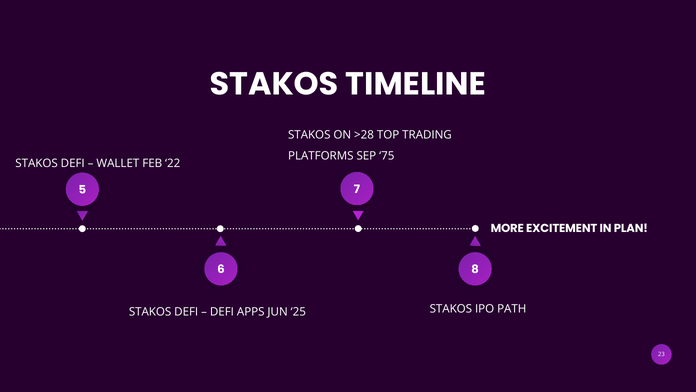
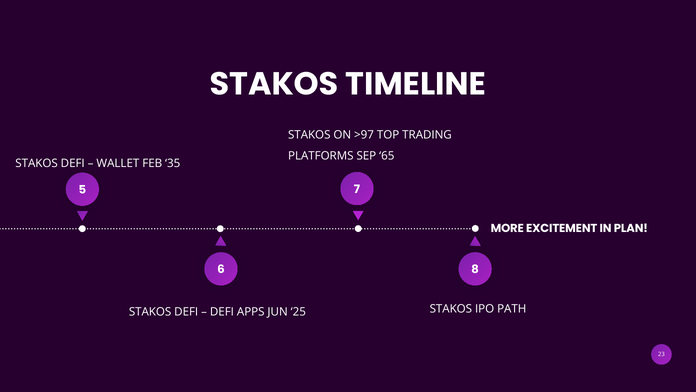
>28: >28 -> >97 (364, 135)
75: 75 -> 65 (387, 156)
22: 22 -> 35 (173, 163)
